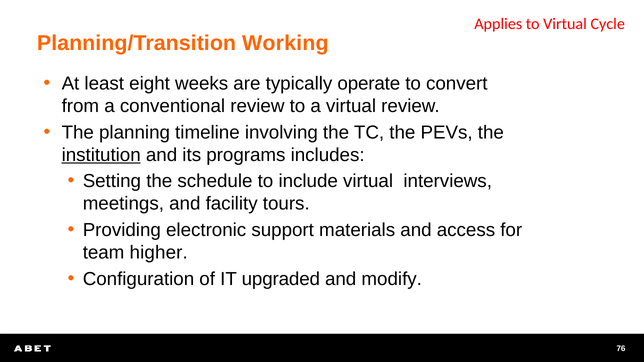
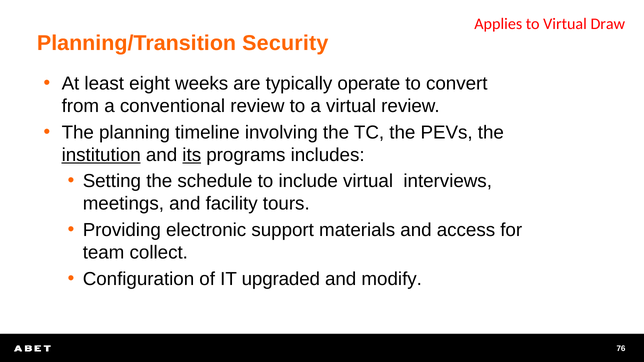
Cycle: Cycle -> Draw (608, 24)
Working: Working -> Security (285, 43)
its underline: none -> present (192, 155)
higher: higher -> collect (159, 253)
